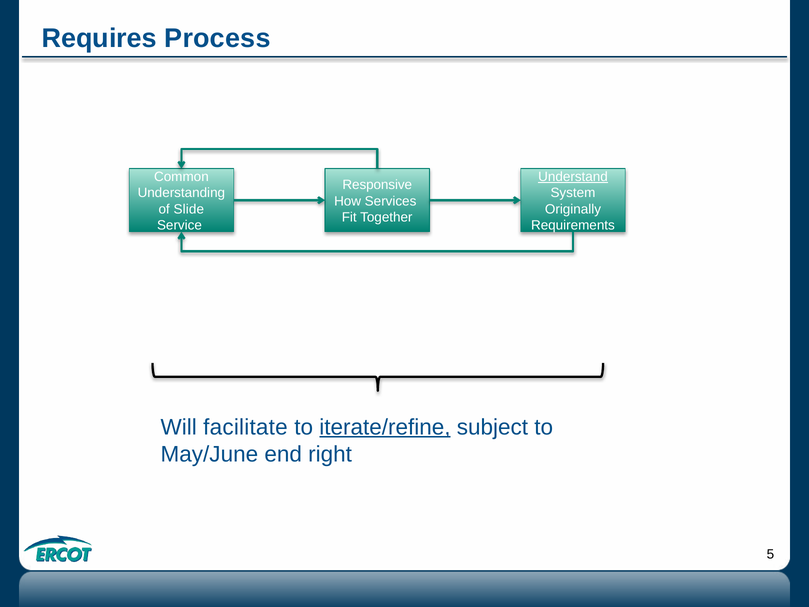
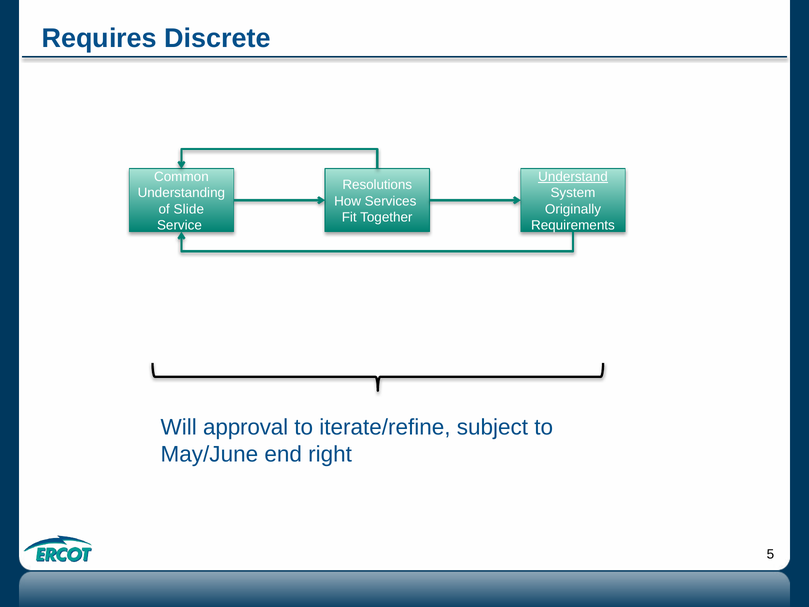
Process: Process -> Discrete (218, 38)
Responsive: Responsive -> Resolutions (377, 185)
facilitate: facilitate -> approval (246, 427)
iterate/refine underline: present -> none (385, 427)
